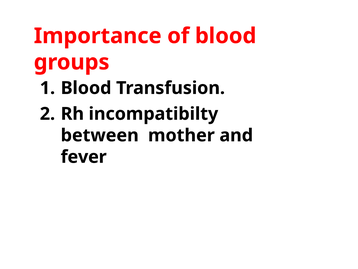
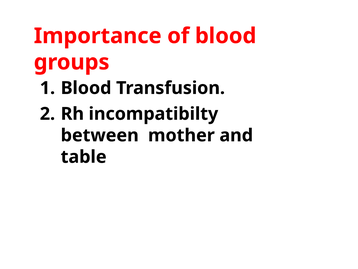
fever: fever -> table (84, 157)
